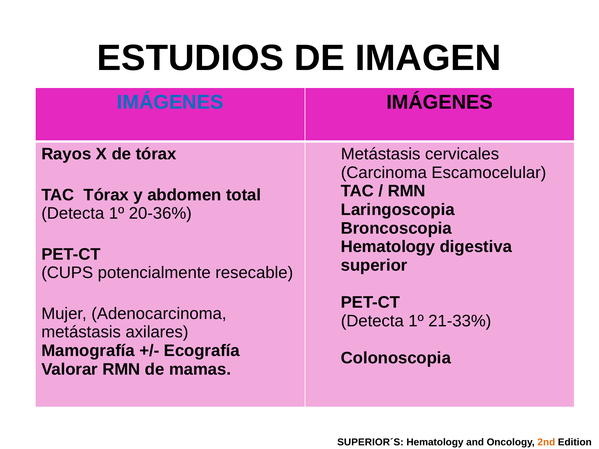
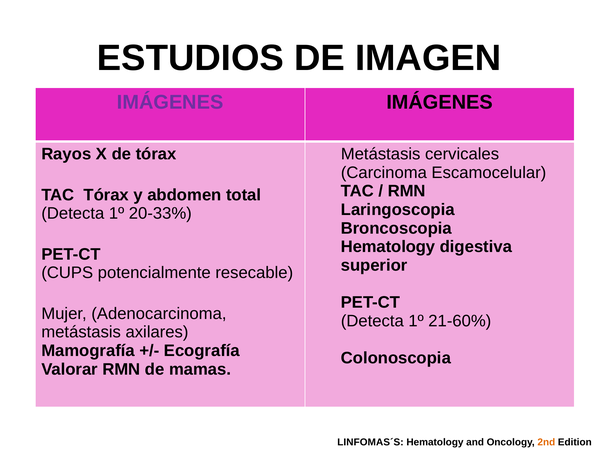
IMÁGENES colour: blue -> purple (170, 102)
20-36%: 20-36% -> 20-33% (160, 214)
21-33%: 21-33% -> 21-60% (460, 321)
SUPERIOR´S: SUPERIOR´S -> LINFOMAS´S (370, 443)
